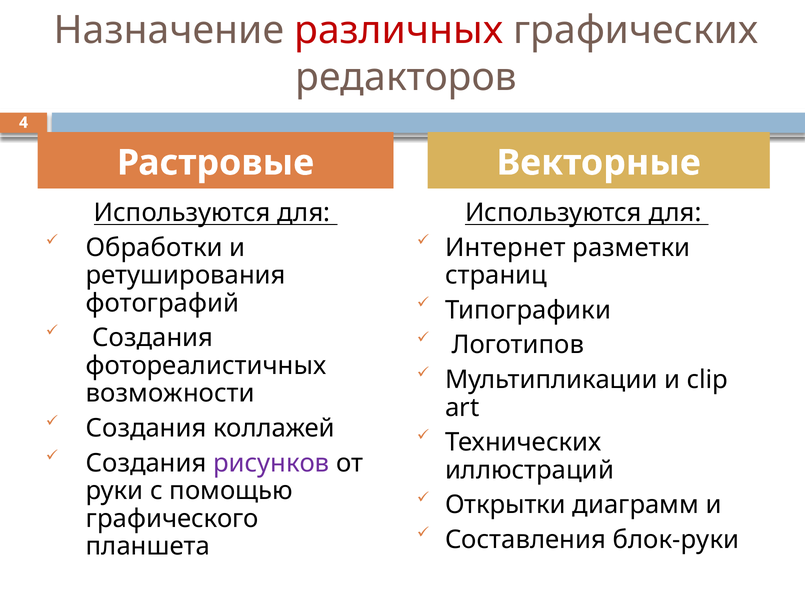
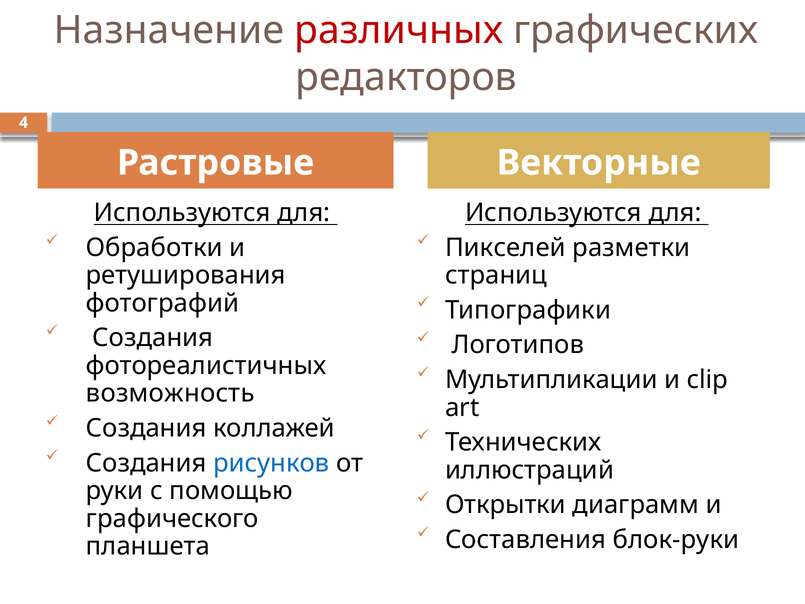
Интернет: Интернет -> Пикселей (505, 247)
возможности: возможности -> возможность (170, 393)
рисунков colour: purple -> blue (271, 463)
